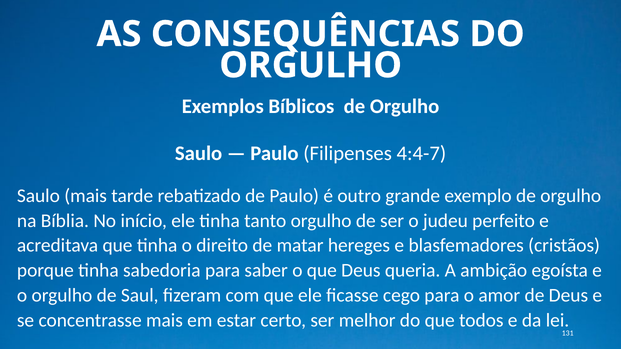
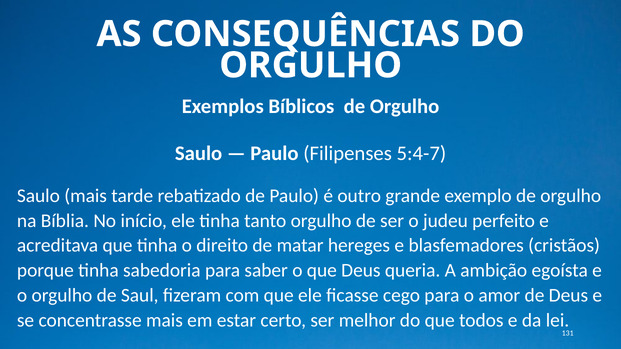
4:4-7: 4:4-7 -> 5:4-7 (421, 154)
